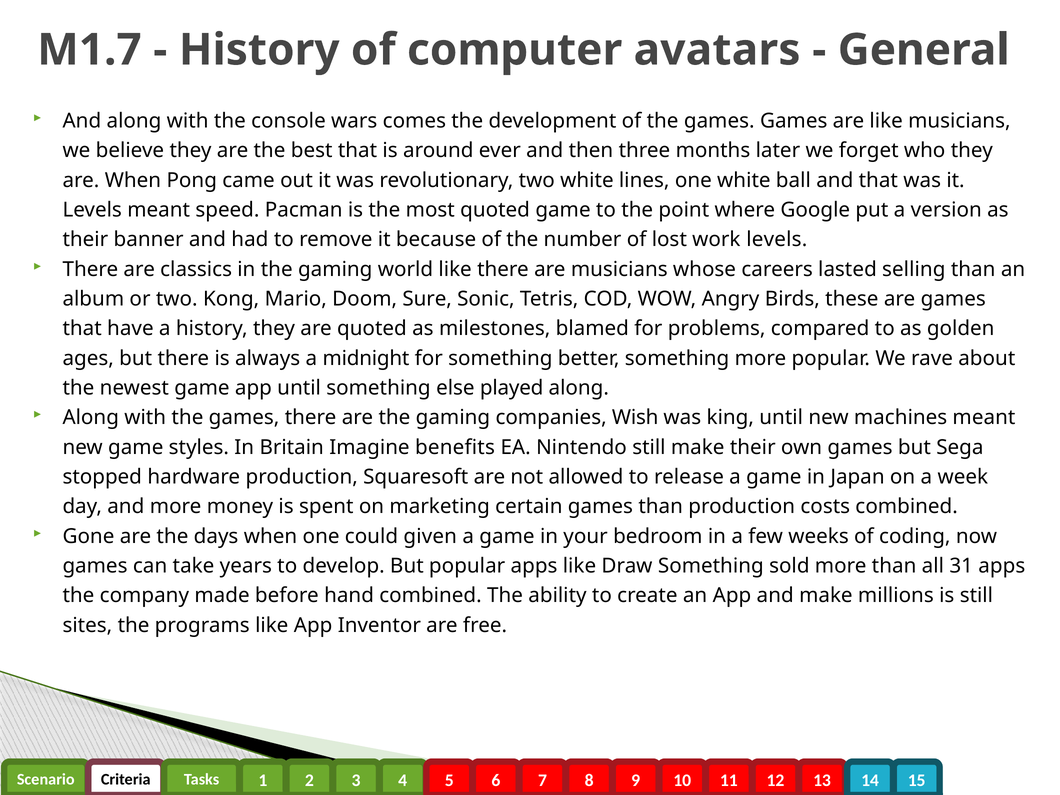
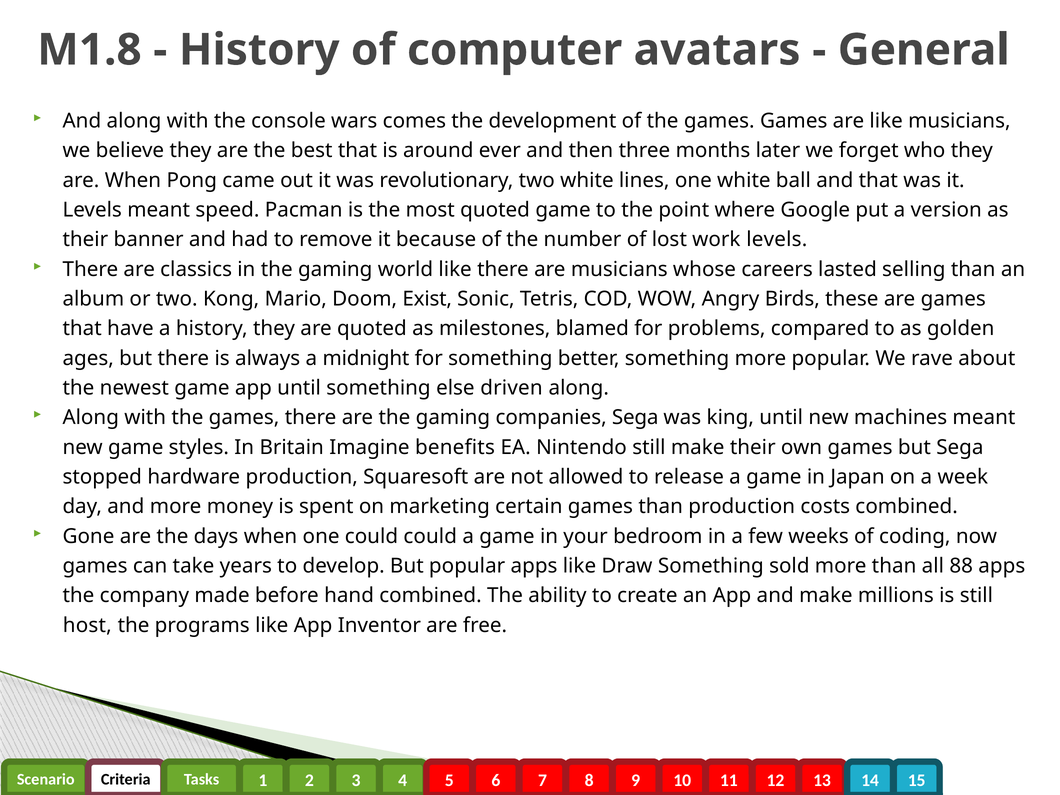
M1.7: M1.7 -> M1.8 (89, 50)
Sure: Sure -> Exist (427, 299)
played: played -> driven (511, 388)
companies Wish: Wish -> Sega (635, 418)
could given: given -> could (430, 536)
31: 31 -> 88 (961, 566)
sites: sites -> host (87, 625)
